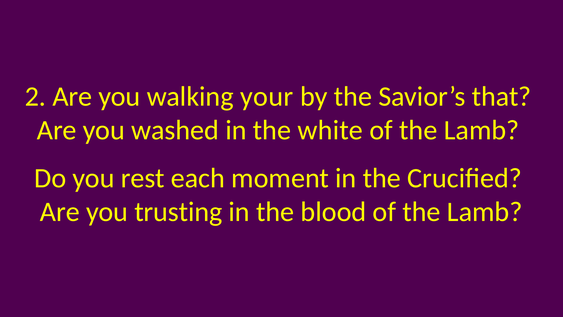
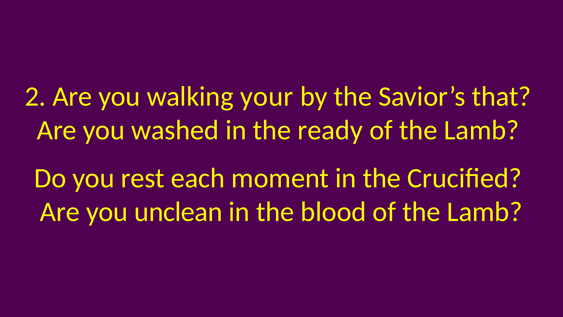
white: white -> ready (330, 130)
trusting: trusting -> unclean (178, 212)
